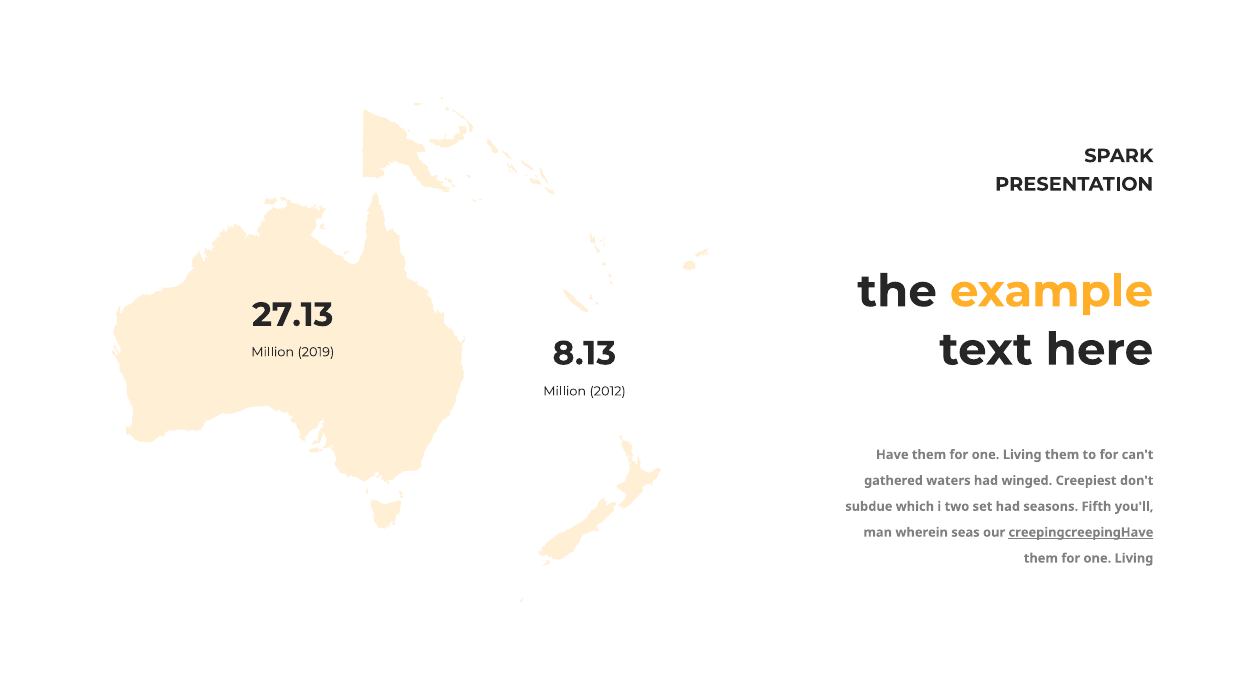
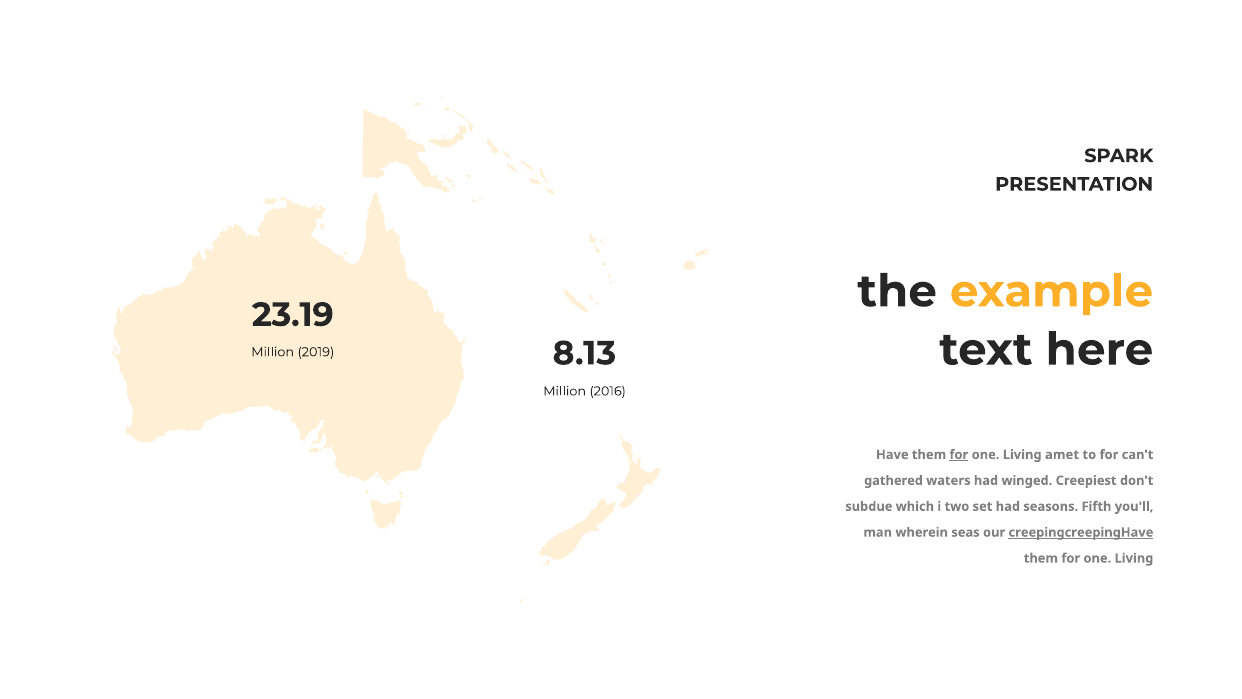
27.13: 27.13 -> 23.19 (293, 315)
2012: 2012 -> 2016 (608, 391)
for underline: none -> present (959, 454)
Living them: them -> amet (1062, 454)
